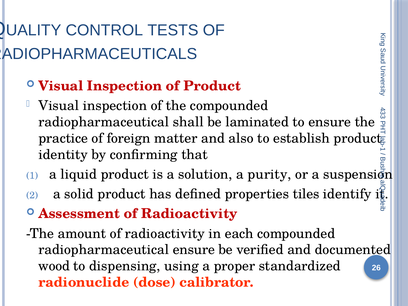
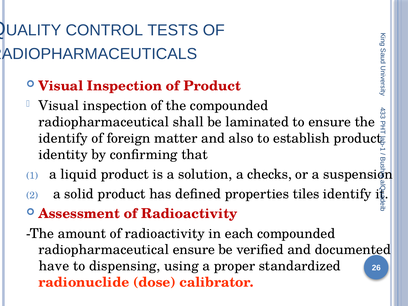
practice: practice -> identify (63, 138)
purity: purity -> checks (270, 174)
wood: wood -> have (54, 266)
